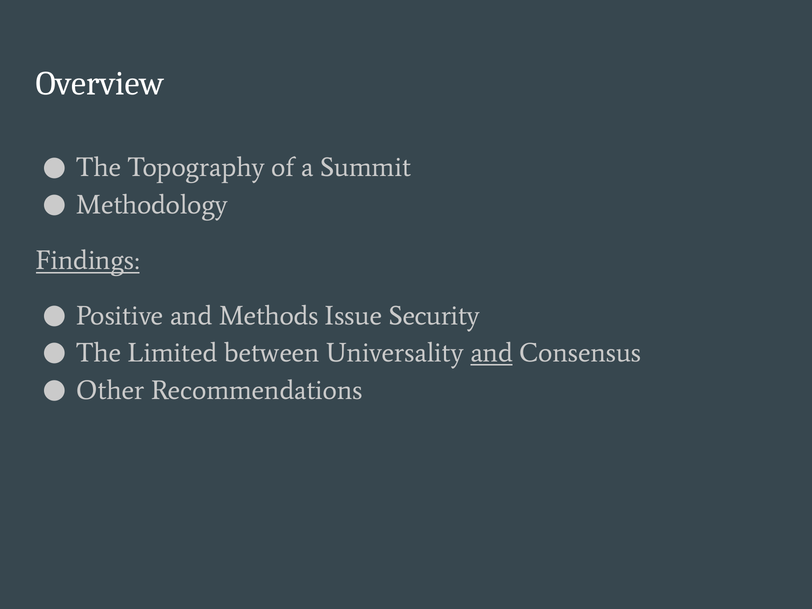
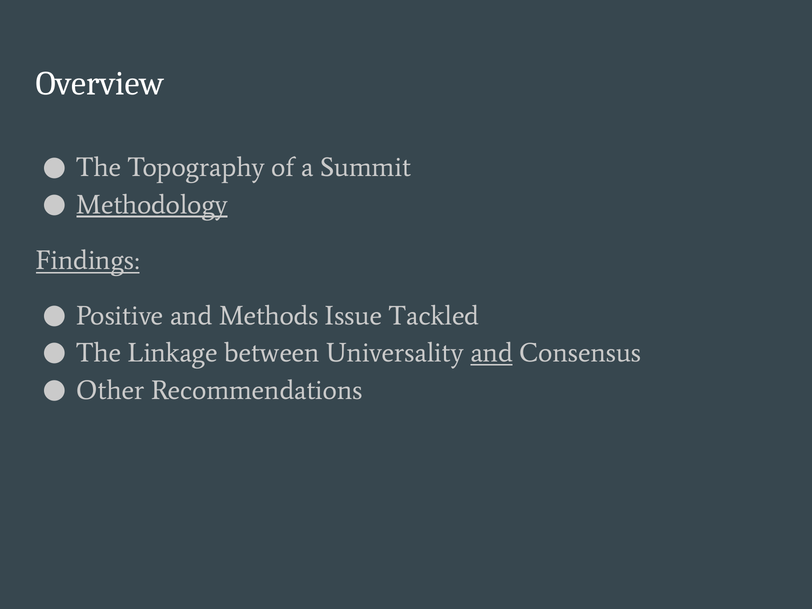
Methodology underline: none -> present (152, 205)
Security: Security -> Tackled (434, 316)
Limited: Limited -> Linkage (173, 353)
